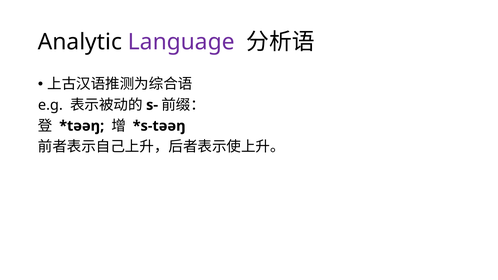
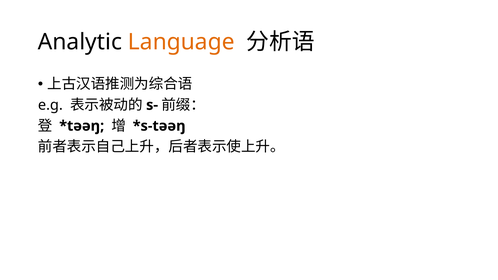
Language colour: purple -> orange (181, 42)
